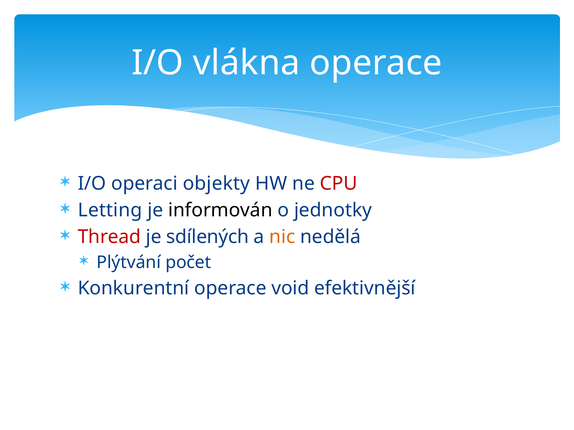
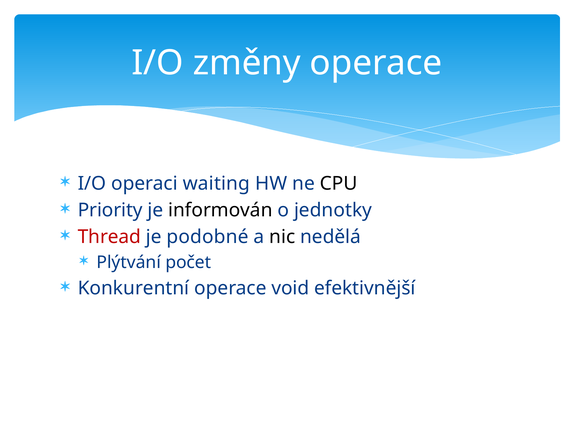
vlákna: vlákna -> změny (247, 63)
objekty: objekty -> waiting (216, 184)
CPU colour: red -> black (339, 184)
Letting: Letting -> Priority (110, 210)
sdílených: sdílených -> podobné (208, 237)
nic colour: orange -> black (282, 237)
